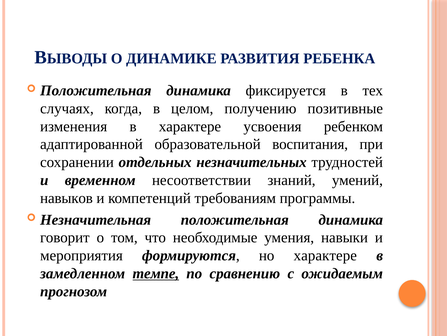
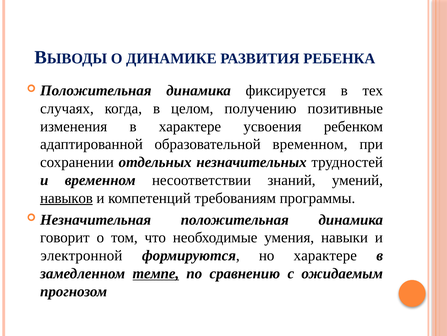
образовательной воспитания: воспитания -> временном (310, 144)
навыков underline: none -> present (67, 198)
мероприятия: мероприятия -> электронной (81, 255)
